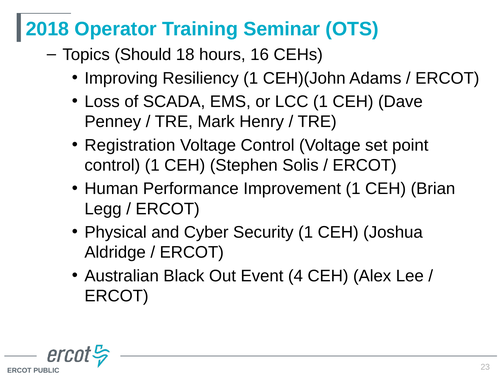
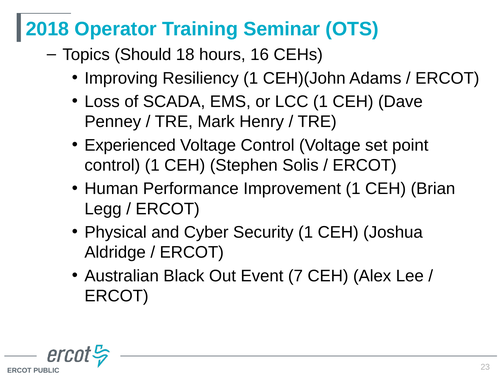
Registration: Registration -> Experienced (130, 145)
4: 4 -> 7 (295, 275)
